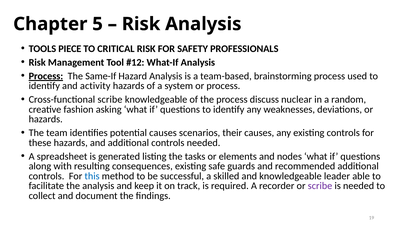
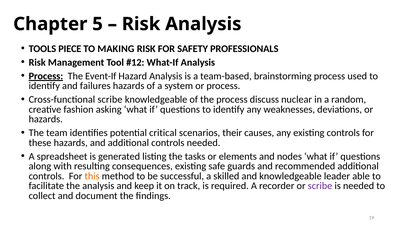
CRITICAL: CRITICAL -> MAKING (116, 49)
Same-If: Same-If -> Event-If (101, 76)
activity: activity -> failures (95, 86)
potential causes: causes -> critical (163, 133)
this colour: blue -> orange (92, 176)
